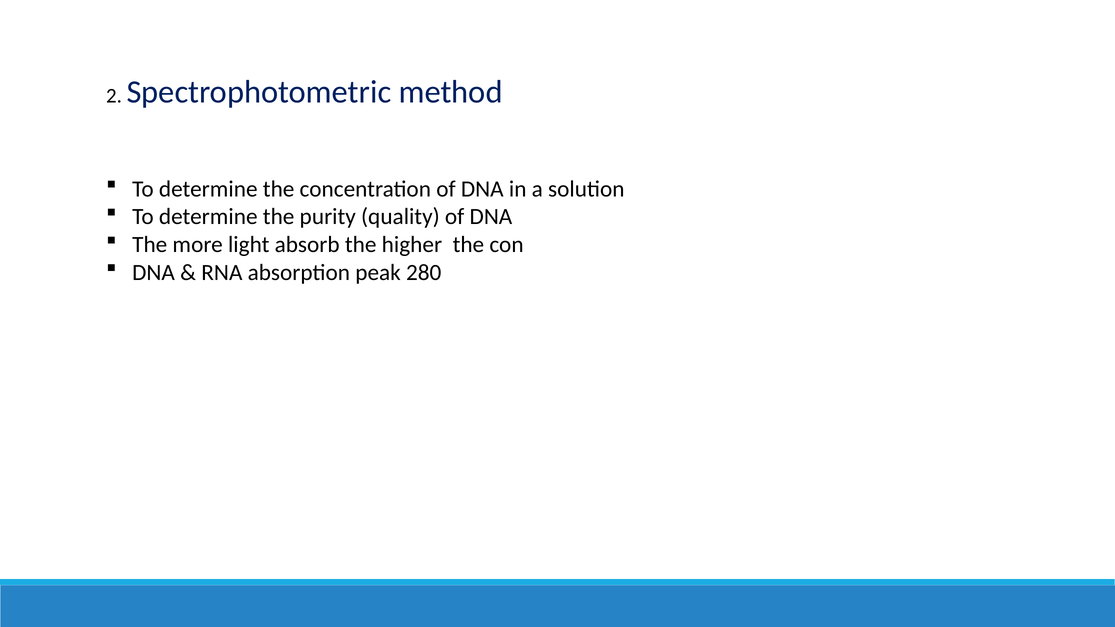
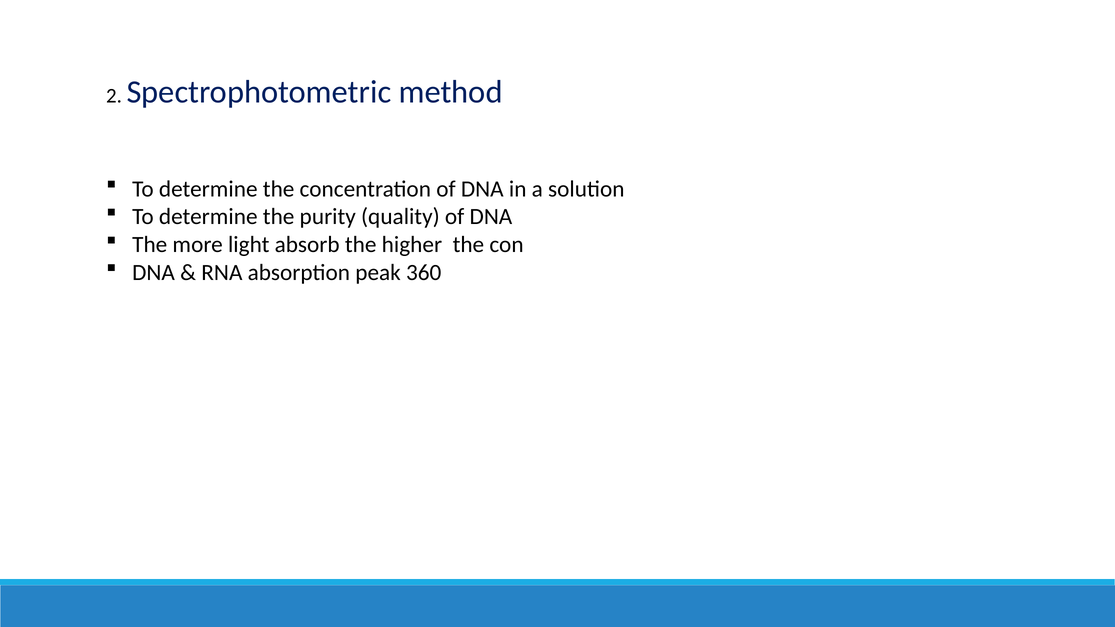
280: 280 -> 360 (424, 273)
